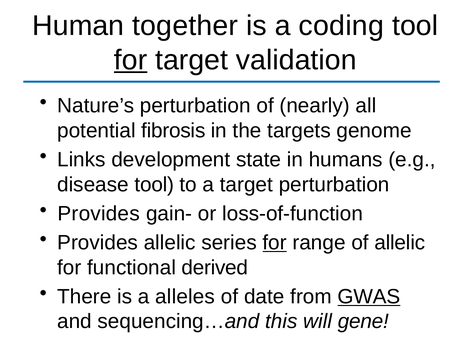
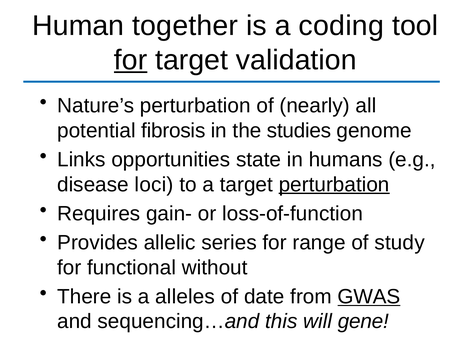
targets: targets -> studies (299, 131)
development: development -> opportunities (171, 160)
disease tool: tool -> loci (154, 185)
perturbation underline: none -> present (334, 185)
Provides: Provides -> Requires (99, 214)
for underline: present -> none (275, 243)
of allelic: allelic -> study (400, 243)
derived: derived -> without (215, 268)
